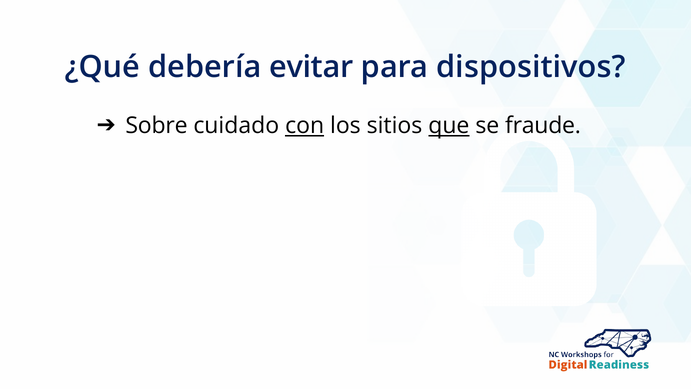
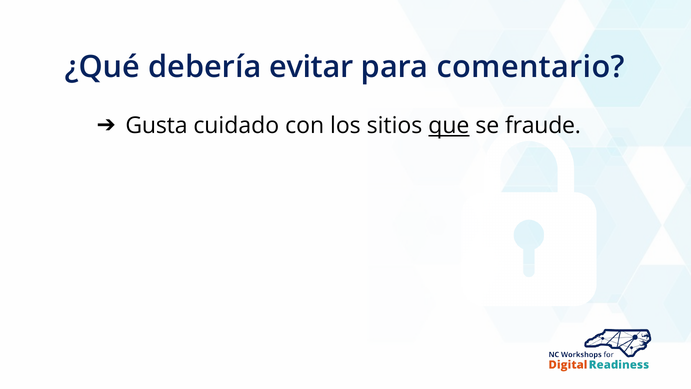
dispositivos: dispositivos -> comentario (531, 67)
Sobre: Sobre -> Gusta (156, 126)
con underline: present -> none (305, 126)
